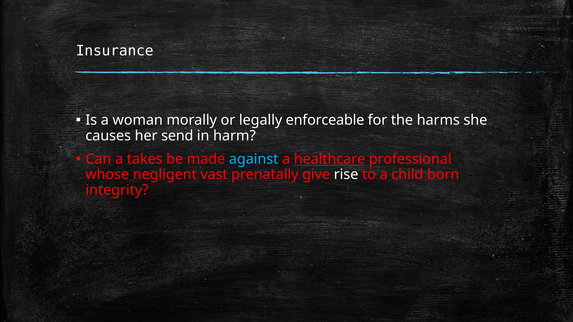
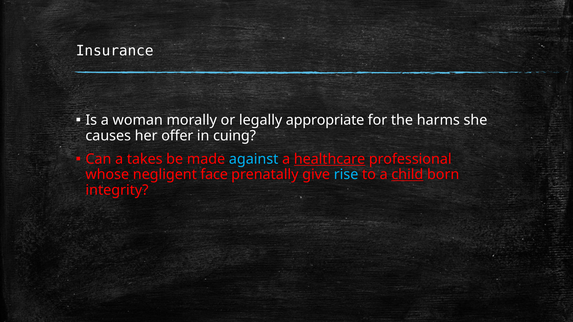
enforceable: enforceable -> appropriate (325, 120)
send: send -> offer (177, 136)
harm: harm -> cuing (235, 136)
vast: vast -> face (214, 175)
rise colour: white -> light blue (346, 175)
child underline: none -> present (407, 175)
